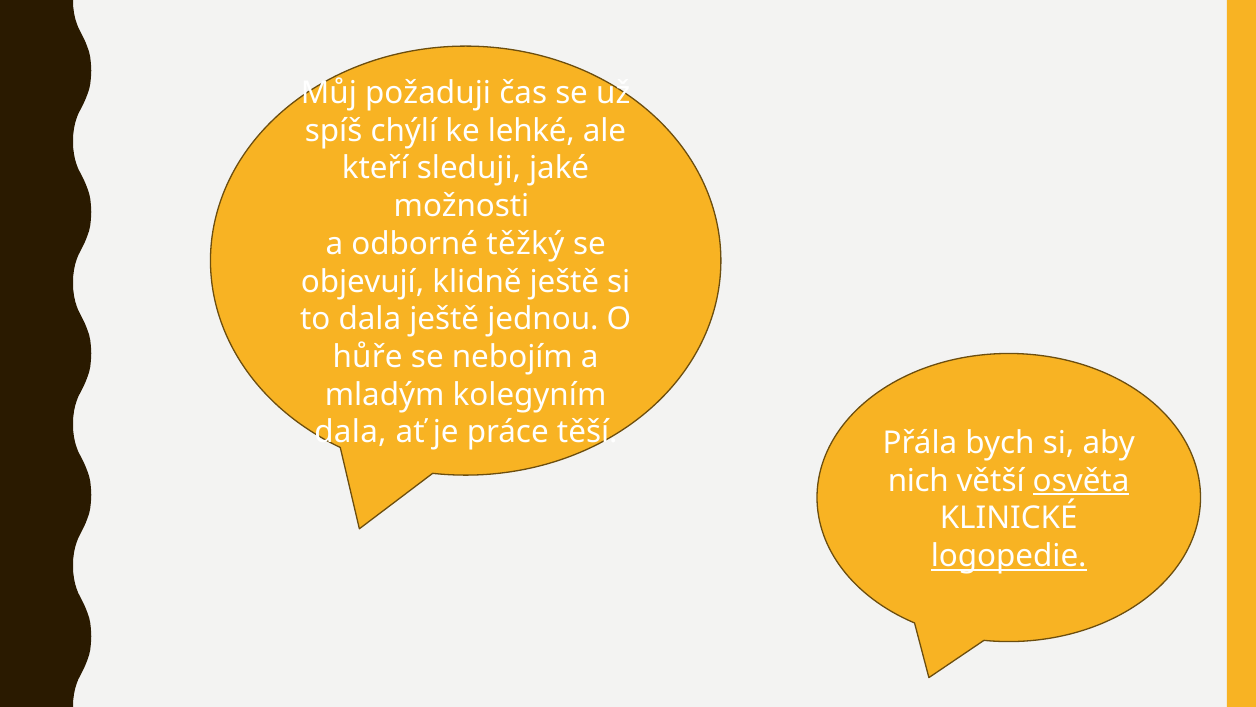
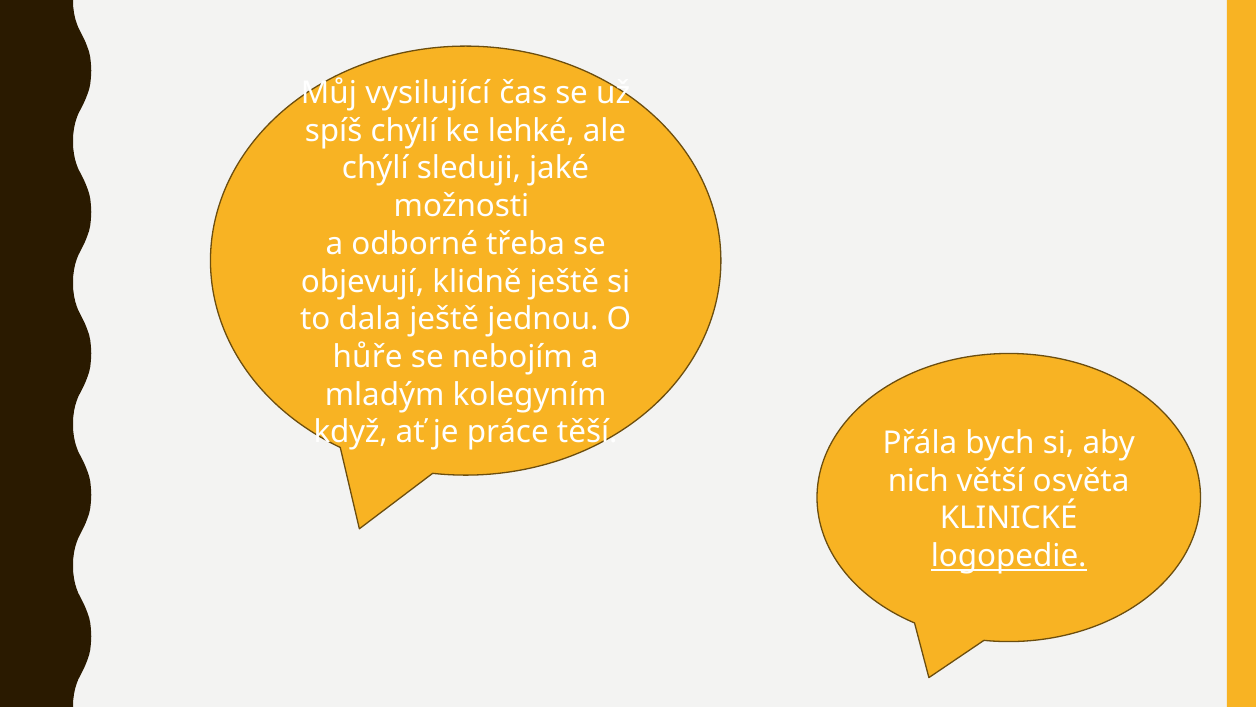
požaduji: požaduji -> vysilující (428, 93)
kteří: kteří -> chýlí (375, 168)
těžký: těžký -> třeba (526, 244)
dala: dala -> když (351, 432)
osvěta underline: present -> none (1081, 481)
